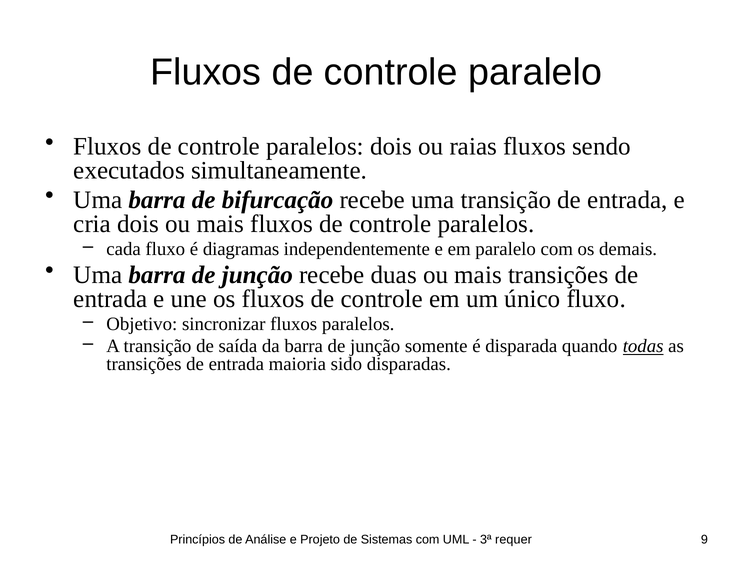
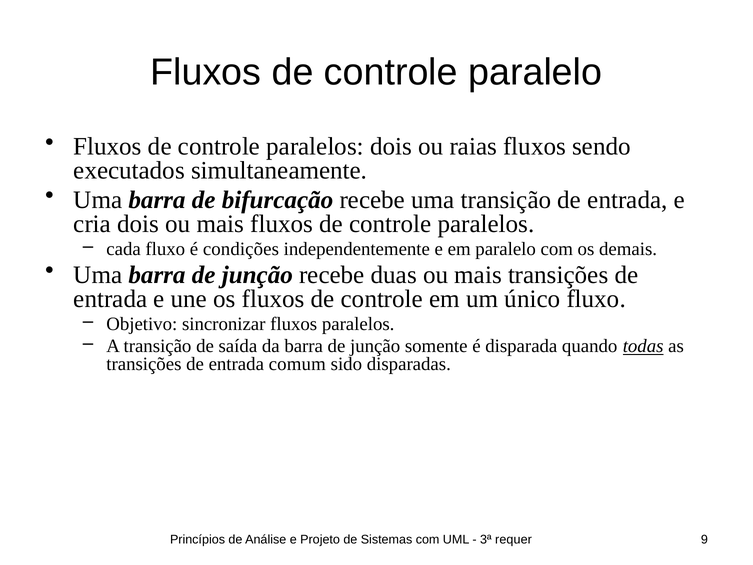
diagramas: diagramas -> condições (241, 249)
maioria: maioria -> comum (297, 364)
